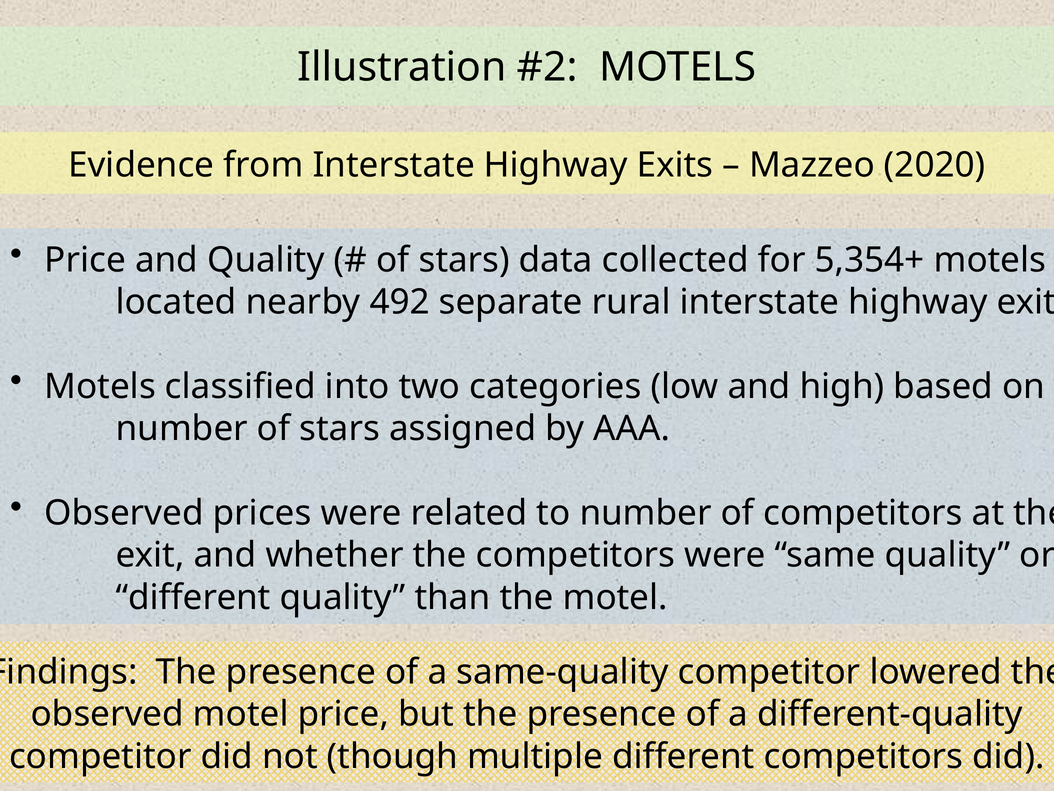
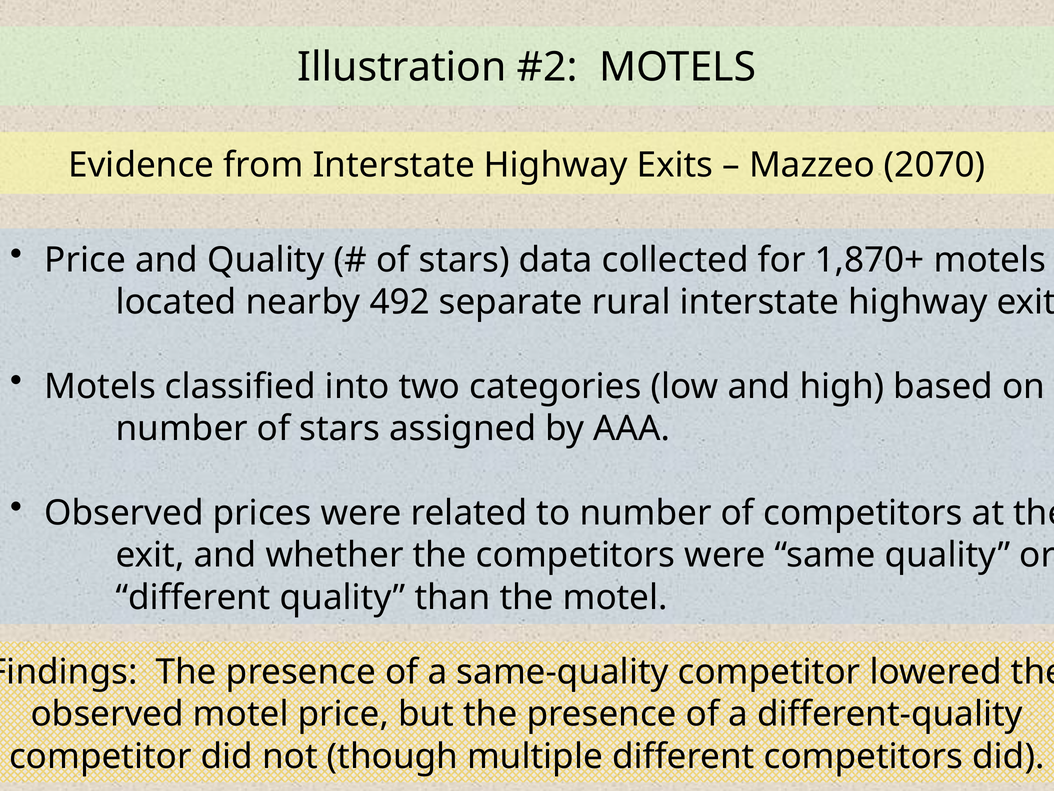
2020: 2020 -> 2070 (935, 165)
5,354+: 5,354+ -> 1,870+ (870, 260)
